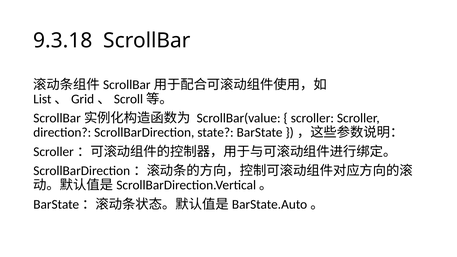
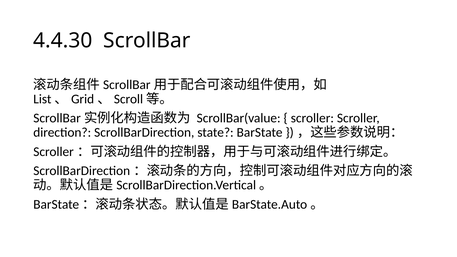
9.3.18: 9.3.18 -> 4.4.30 (63, 41)
